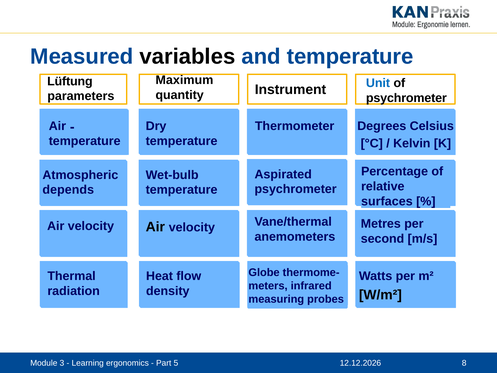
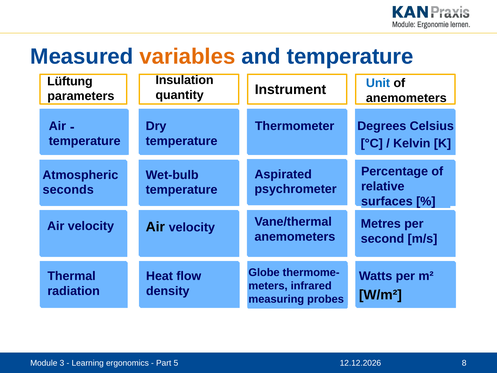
variables colour: black -> orange (187, 56)
Maximum: Maximum -> Insulation (185, 80)
psychrometer: psychrometer -> anemometers (406, 98)
depends: depends -> seconds (68, 190)
